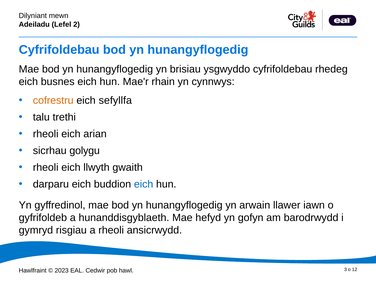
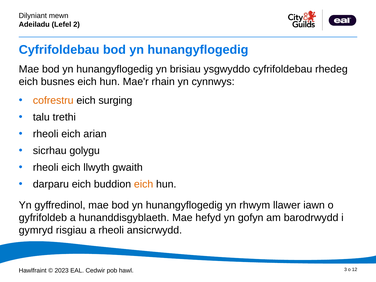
sefyllfa: sefyllfa -> surging (115, 101)
eich colour: blue -> orange (144, 184)
arwain: arwain -> rhwym (255, 205)
